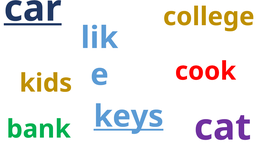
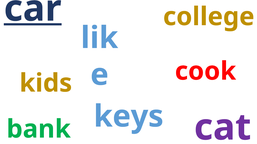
keys underline: present -> none (129, 117)
